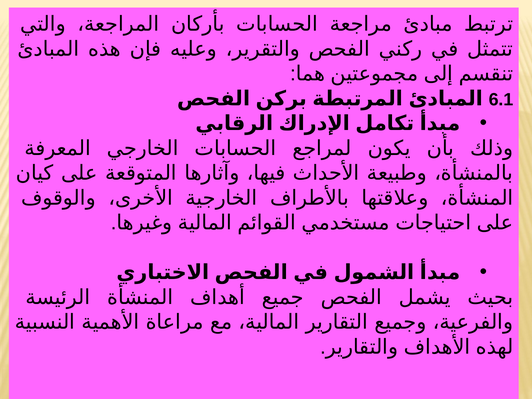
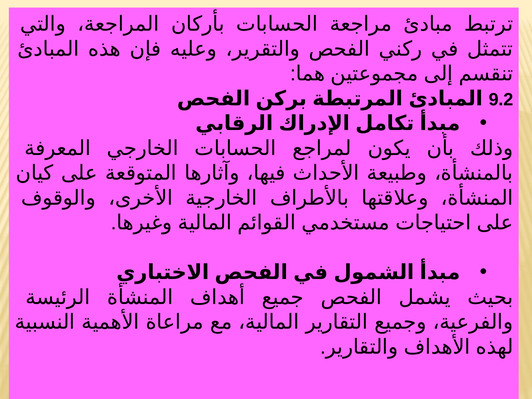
6.1: 6.1 -> 9.2 (501, 100)
